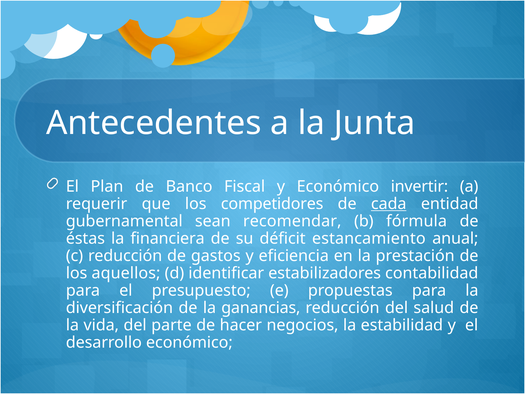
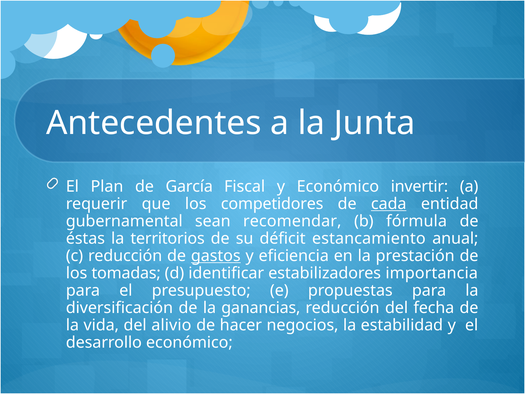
Banco: Banco -> García (189, 186)
financiera: financiera -> territorios (168, 238)
gastos underline: none -> present (216, 256)
aquellos: aquellos -> tomadas (126, 273)
contabilidad: contabilidad -> importancia (432, 273)
salud: salud -> fecha (434, 308)
parte: parte -> alivio (171, 325)
